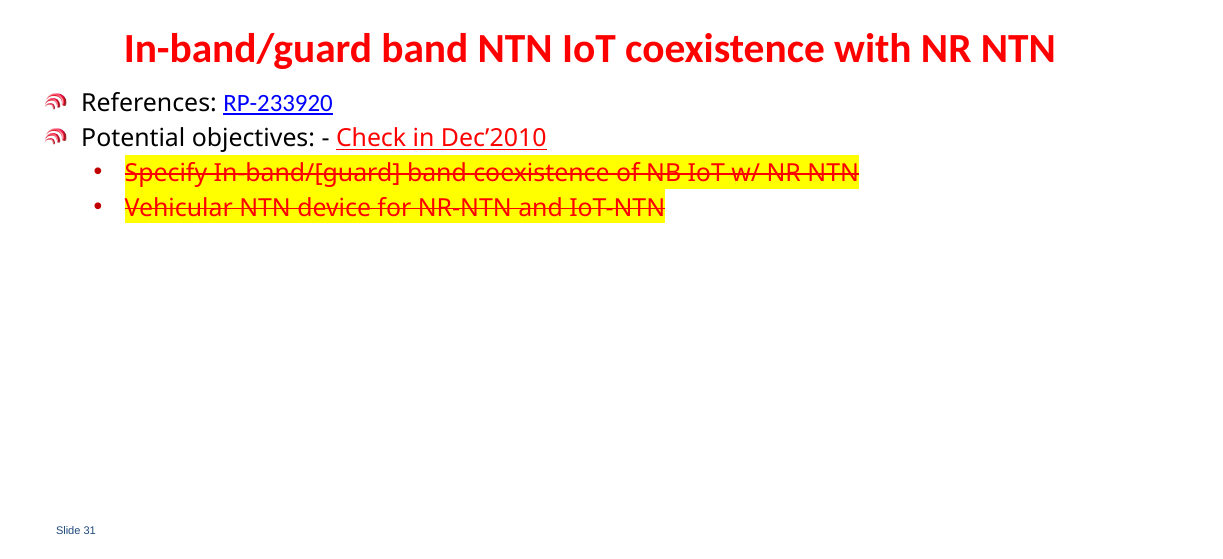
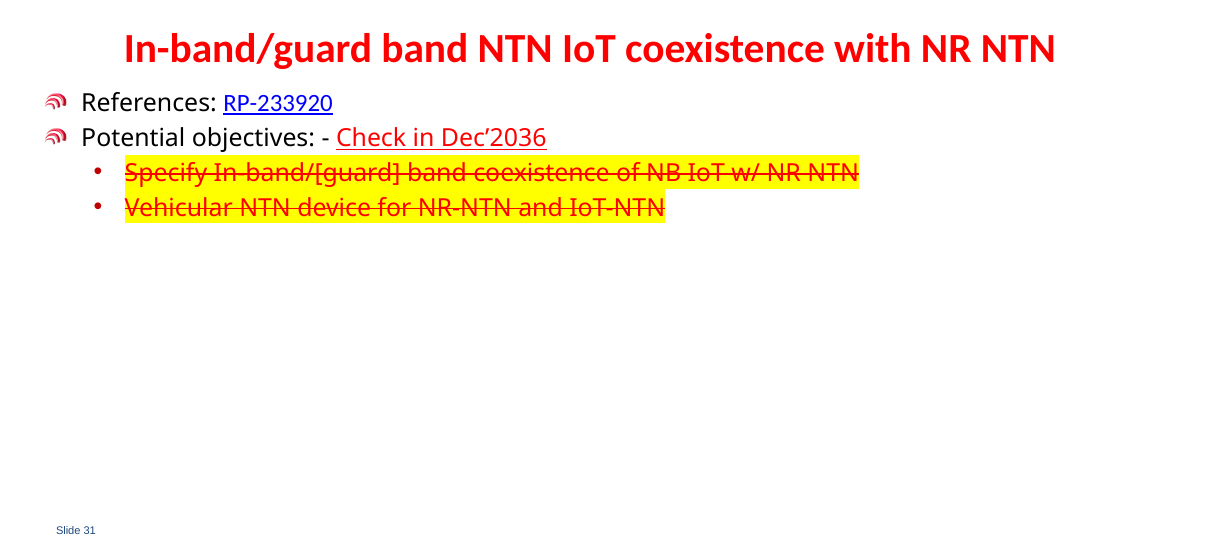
Dec’2010: Dec’2010 -> Dec’2036 (494, 138)
